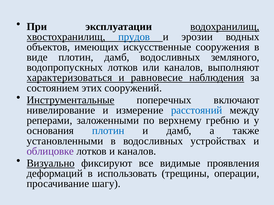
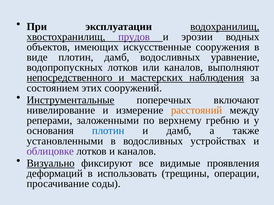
прудов colour: blue -> purple (134, 37)
земляного: земляного -> уравнение (235, 57)
характеризоваться: характеризоваться -> непосредственного (70, 78)
равновесие: равновесие -> мастерских (157, 78)
расстояний colour: blue -> orange (197, 111)
шагу: шагу -> соды (106, 184)
